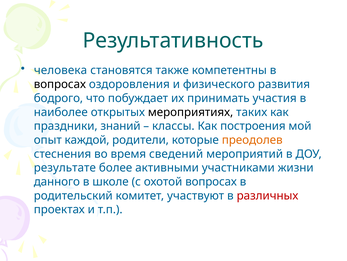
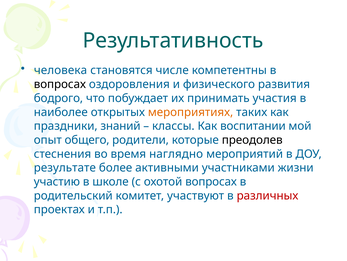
также: также -> числе (172, 70)
мероприятиях colour: black -> orange (191, 112)
построения: построения -> воспитании (253, 126)
каждой: каждой -> общего (87, 140)
преодолев colour: orange -> black (252, 140)
сведений: сведений -> наглядно (176, 153)
данного: данного -> участию (57, 181)
